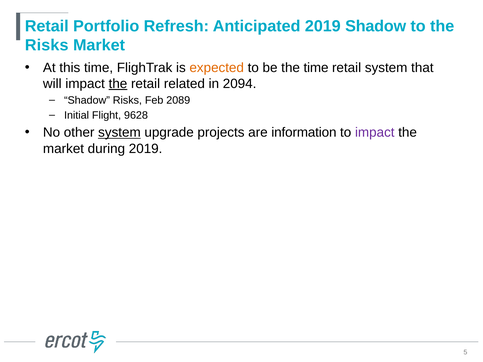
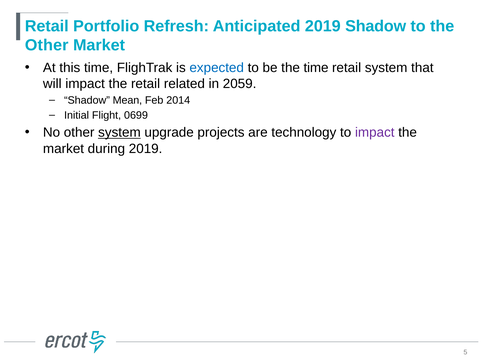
Risks: Risks -> Other (47, 45)
expected colour: orange -> blue (217, 68)
the underline: present -> none (118, 84)
2094: 2094 -> 2059 (240, 84)
Shadow Risks: Risks -> Mean (127, 100)
2089: 2089 -> 2014 (178, 100)
9628: 9628 -> 0699 (136, 115)
information: information -> technology (304, 133)
